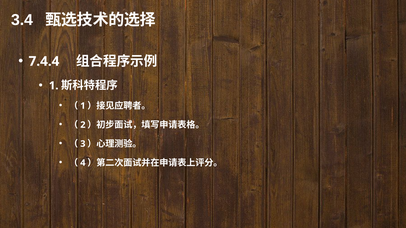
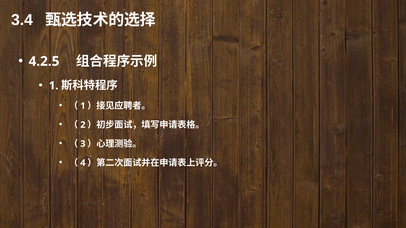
7.4.4: 7.4.4 -> 4.2.5 (44, 61)
